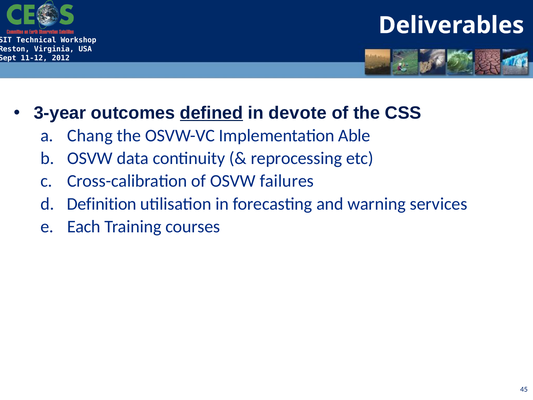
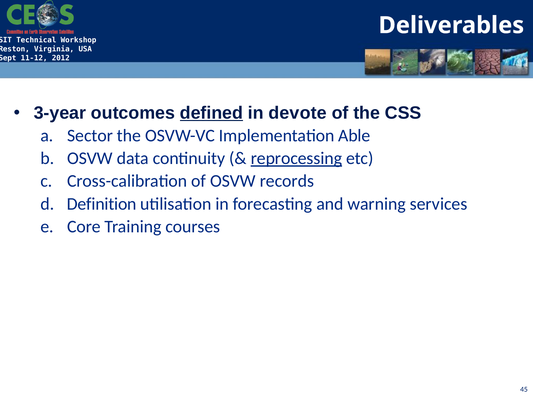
Chang: Chang -> Sector (90, 136)
reprocessing underline: none -> present (296, 158)
failures: failures -> records (287, 181)
Each: Each -> Core (84, 226)
